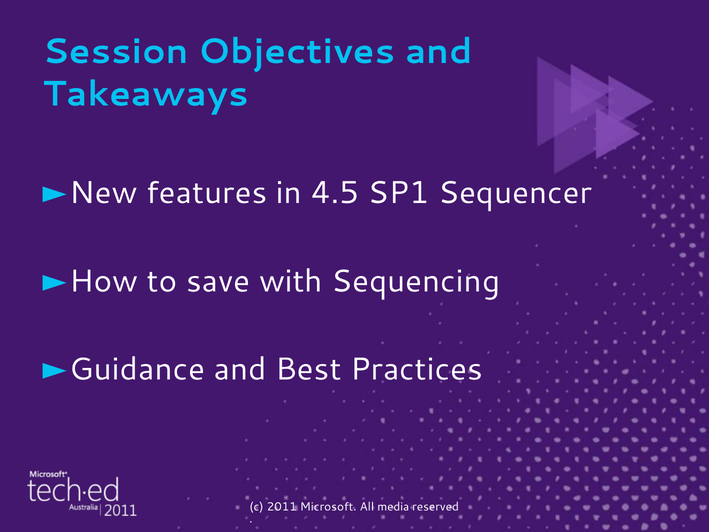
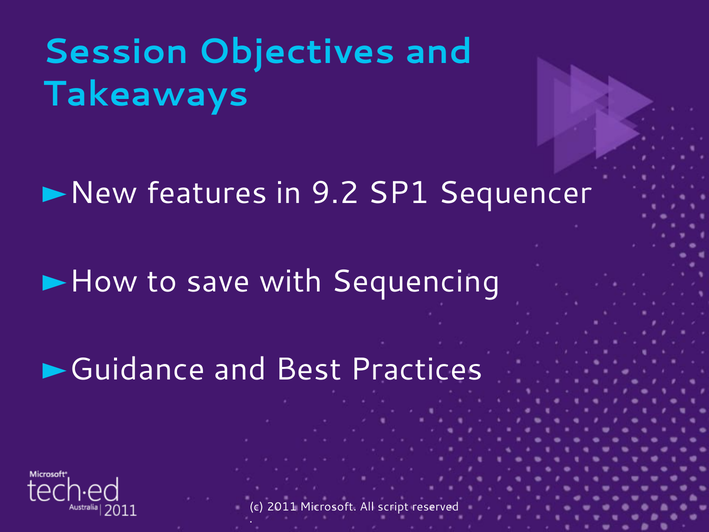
4.5: 4.5 -> 9.2 (335, 193)
media: media -> script (393, 507)
